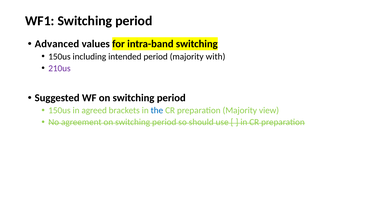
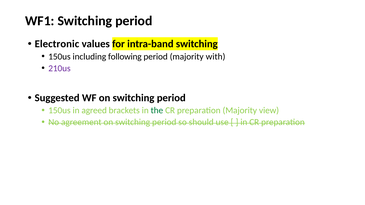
Advanced: Advanced -> Electronic (57, 44)
intended: intended -> following (125, 57)
the colour: blue -> green (157, 111)
